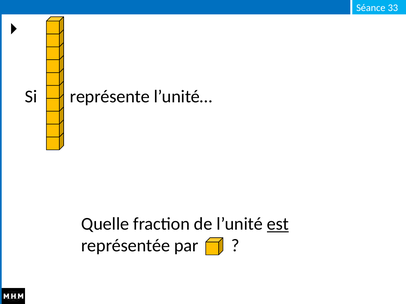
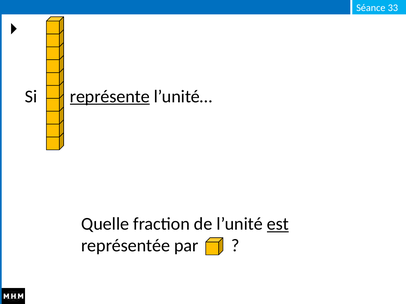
représente underline: none -> present (110, 97)
